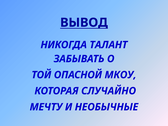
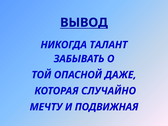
МКОУ: МКОУ -> ДАЖЕ (120, 75)
НЕОБЫЧНЫЕ: НЕОБЫЧНЫЕ -> ПОДВИЖНАЯ (107, 107)
